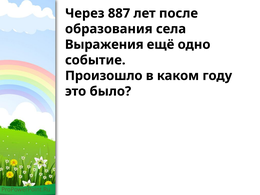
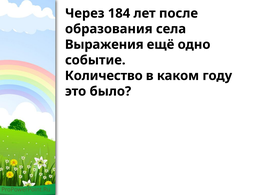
887: 887 -> 184 (119, 13)
Произошло: Произошло -> Количество (104, 76)
